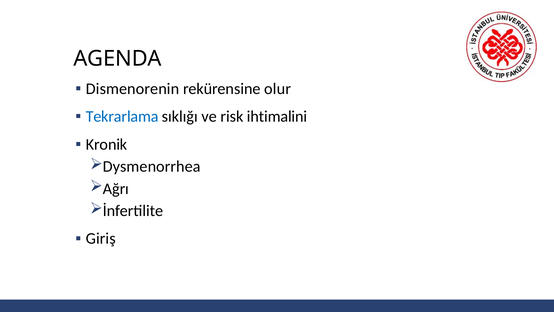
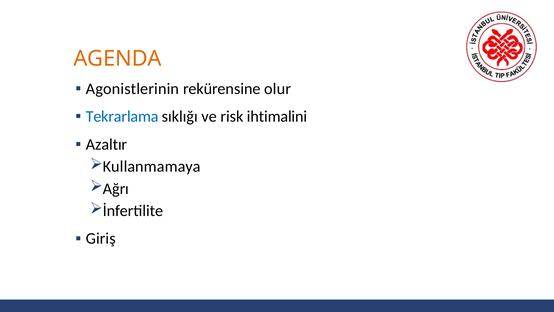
AGENDA colour: black -> orange (117, 59)
Dismenorenin: Dismenorenin -> Agonistlerinin (133, 89)
Kronik: Kronik -> Azaltır (107, 144)
Dysmenorrhea: Dysmenorrhea -> Kullanmamaya (152, 166)
